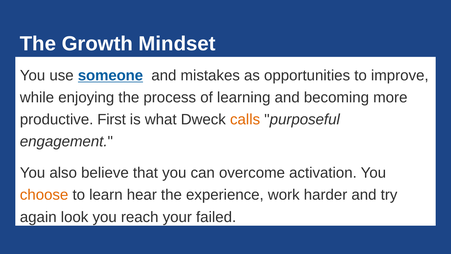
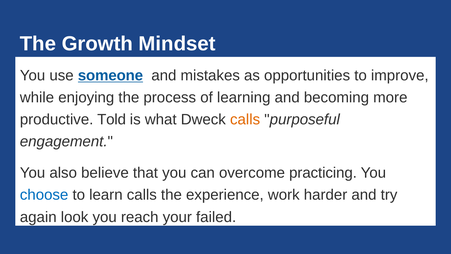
First: First -> Told (112, 119)
activation: activation -> practicing (323, 173)
choose colour: orange -> blue (44, 195)
learn hear: hear -> calls (142, 195)
